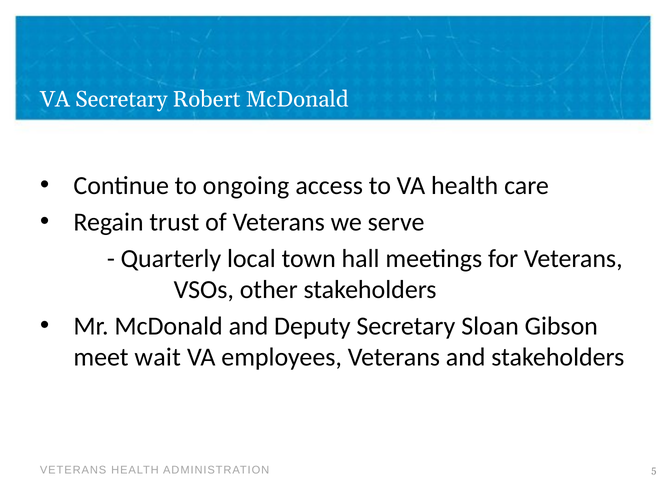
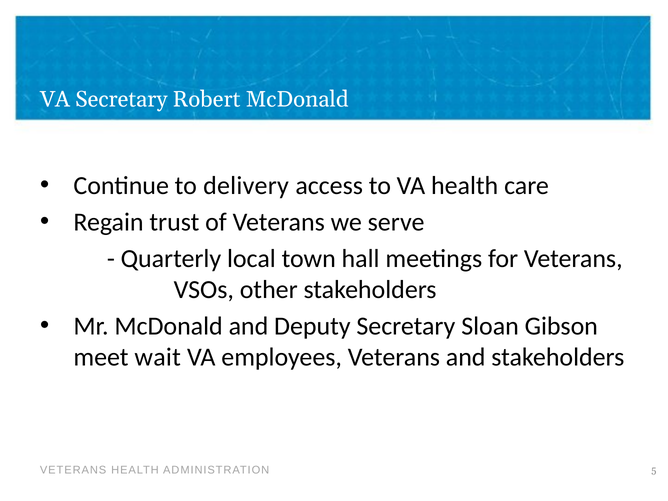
ongoing: ongoing -> delivery (246, 186)
